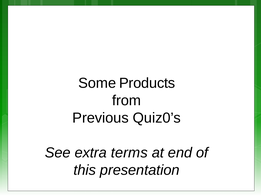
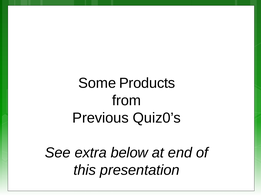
terms: terms -> below (129, 153)
